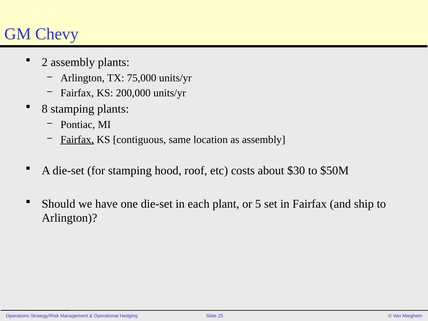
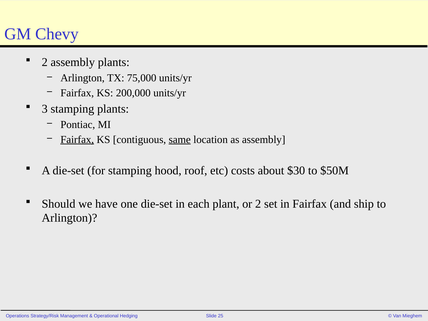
8: 8 -> 3 (45, 109)
same underline: none -> present (180, 139)
or 5: 5 -> 2 (258, 204)
